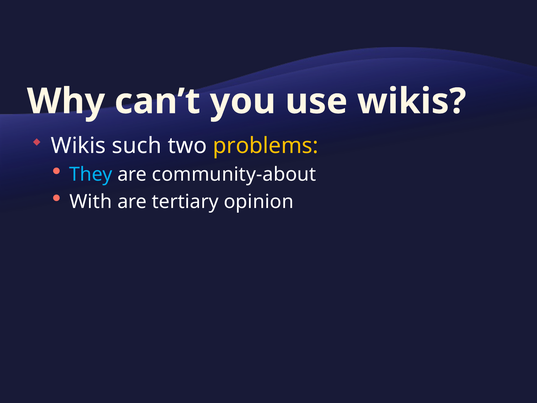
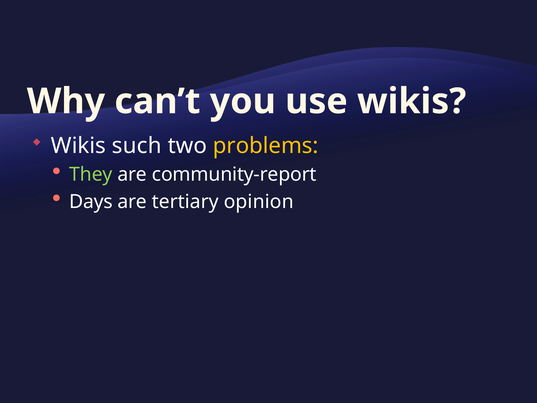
They colour: light blue -> light green (91, 174)
community-about: community-about -> community-report (234, 174)
With: With -> Days (91, 202)
